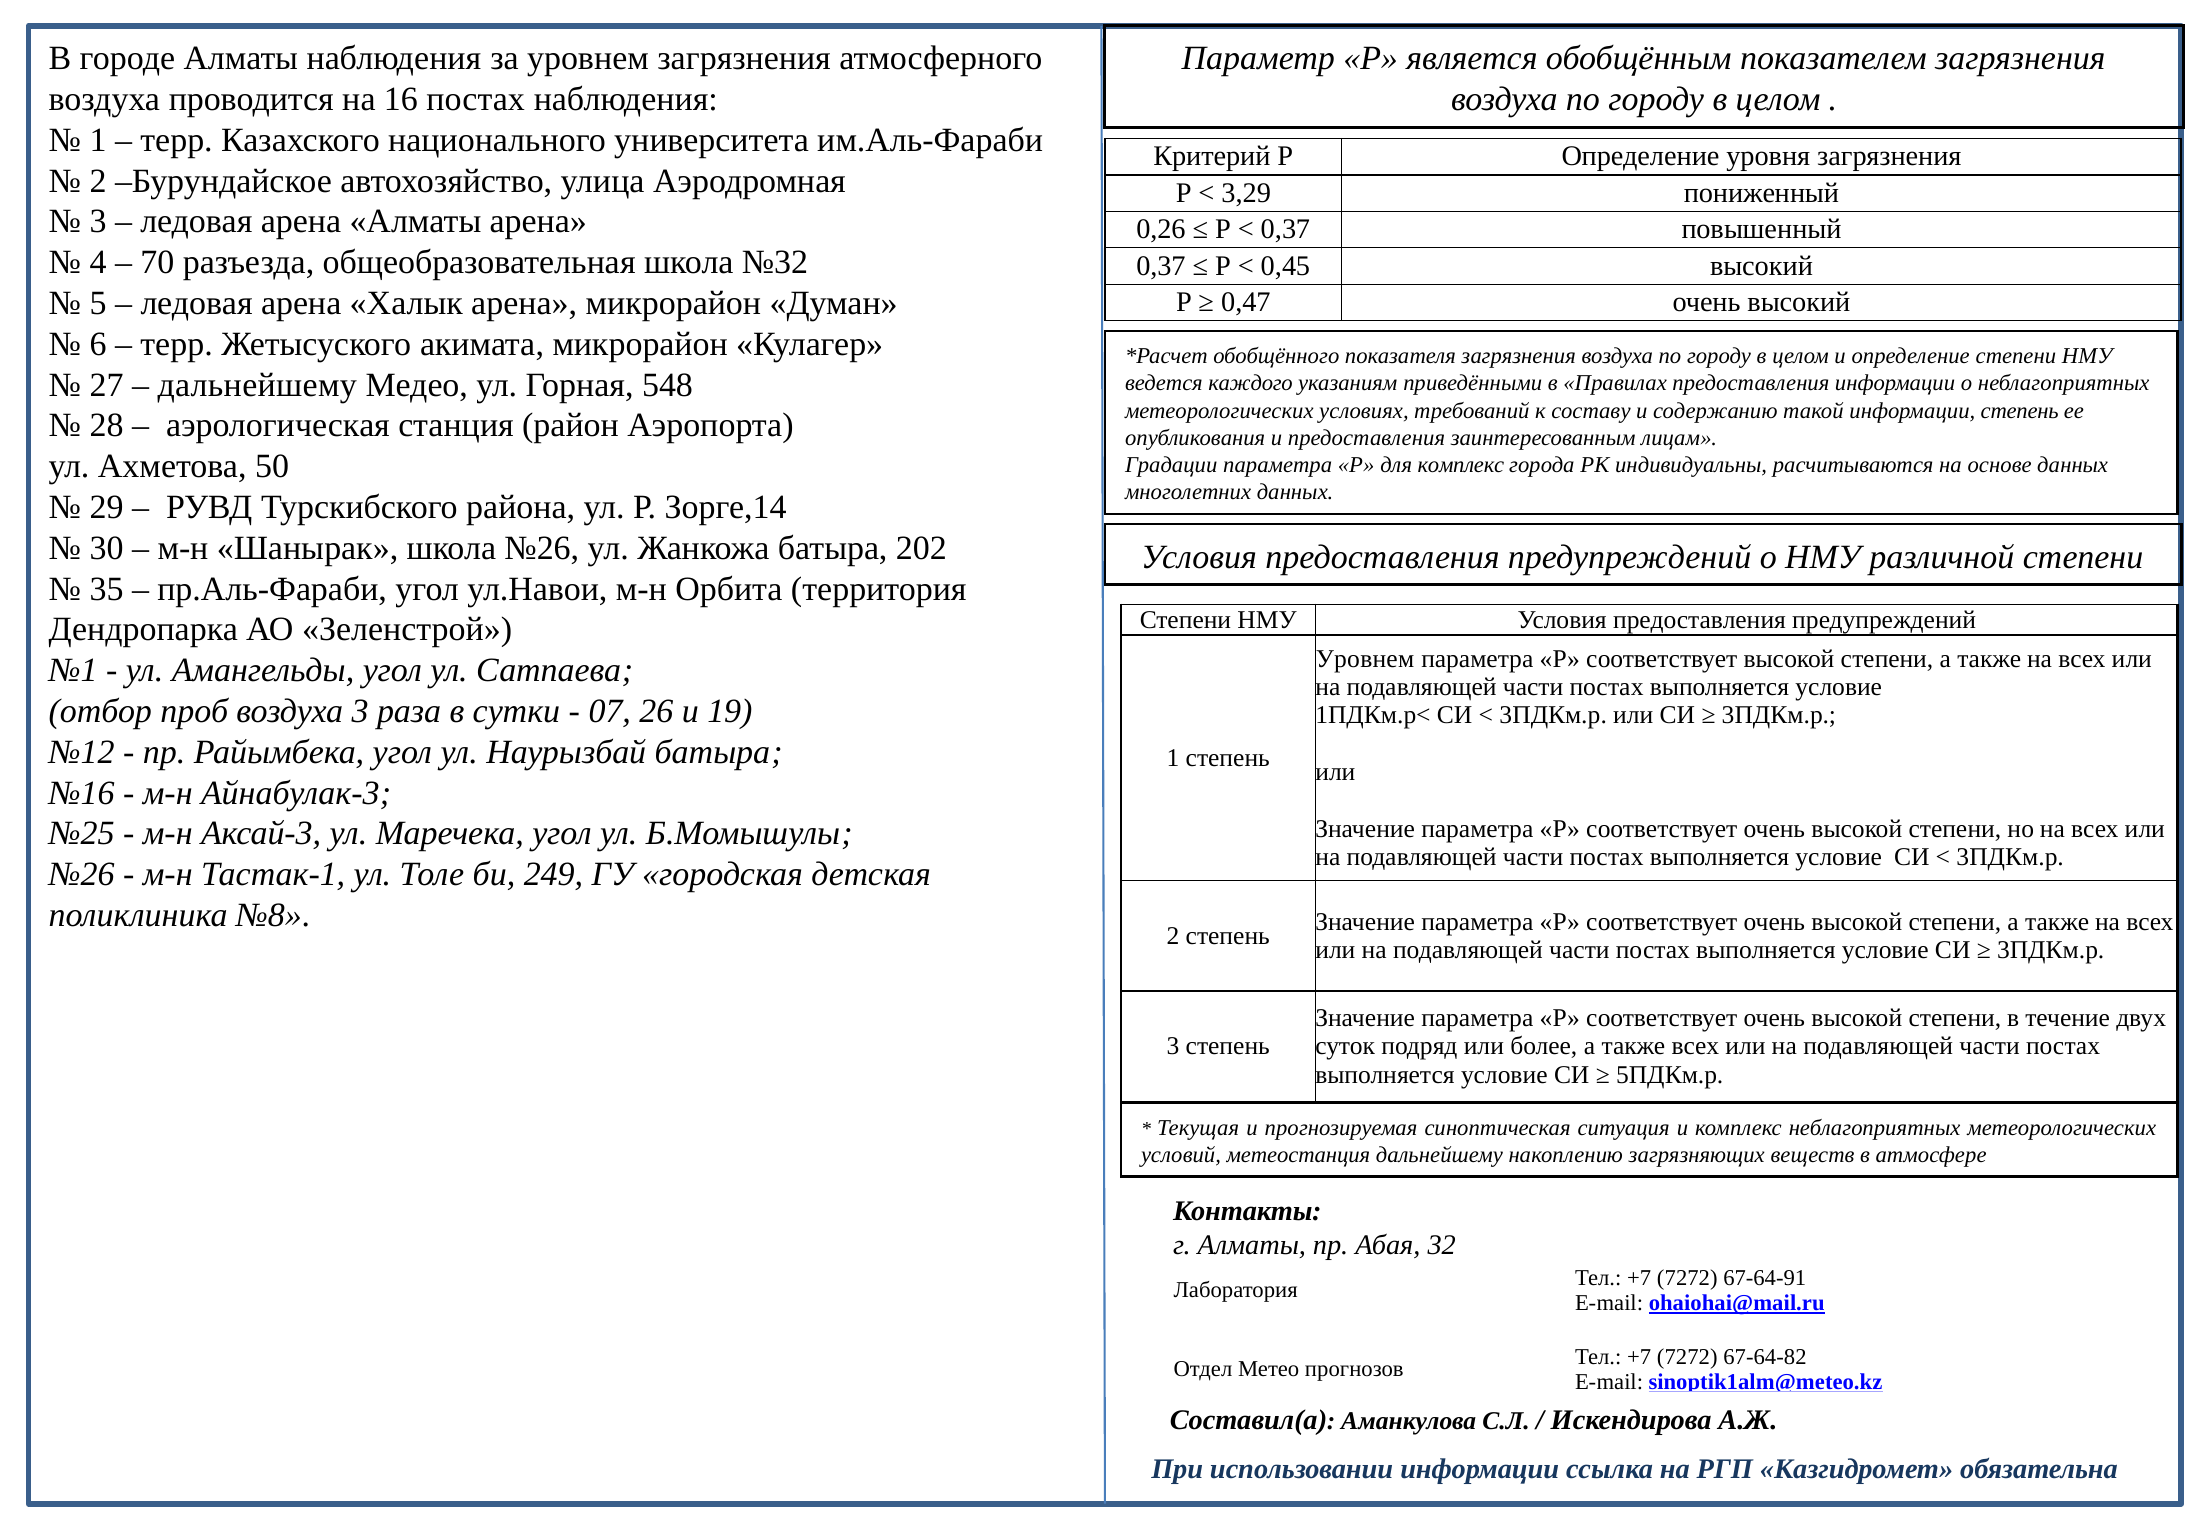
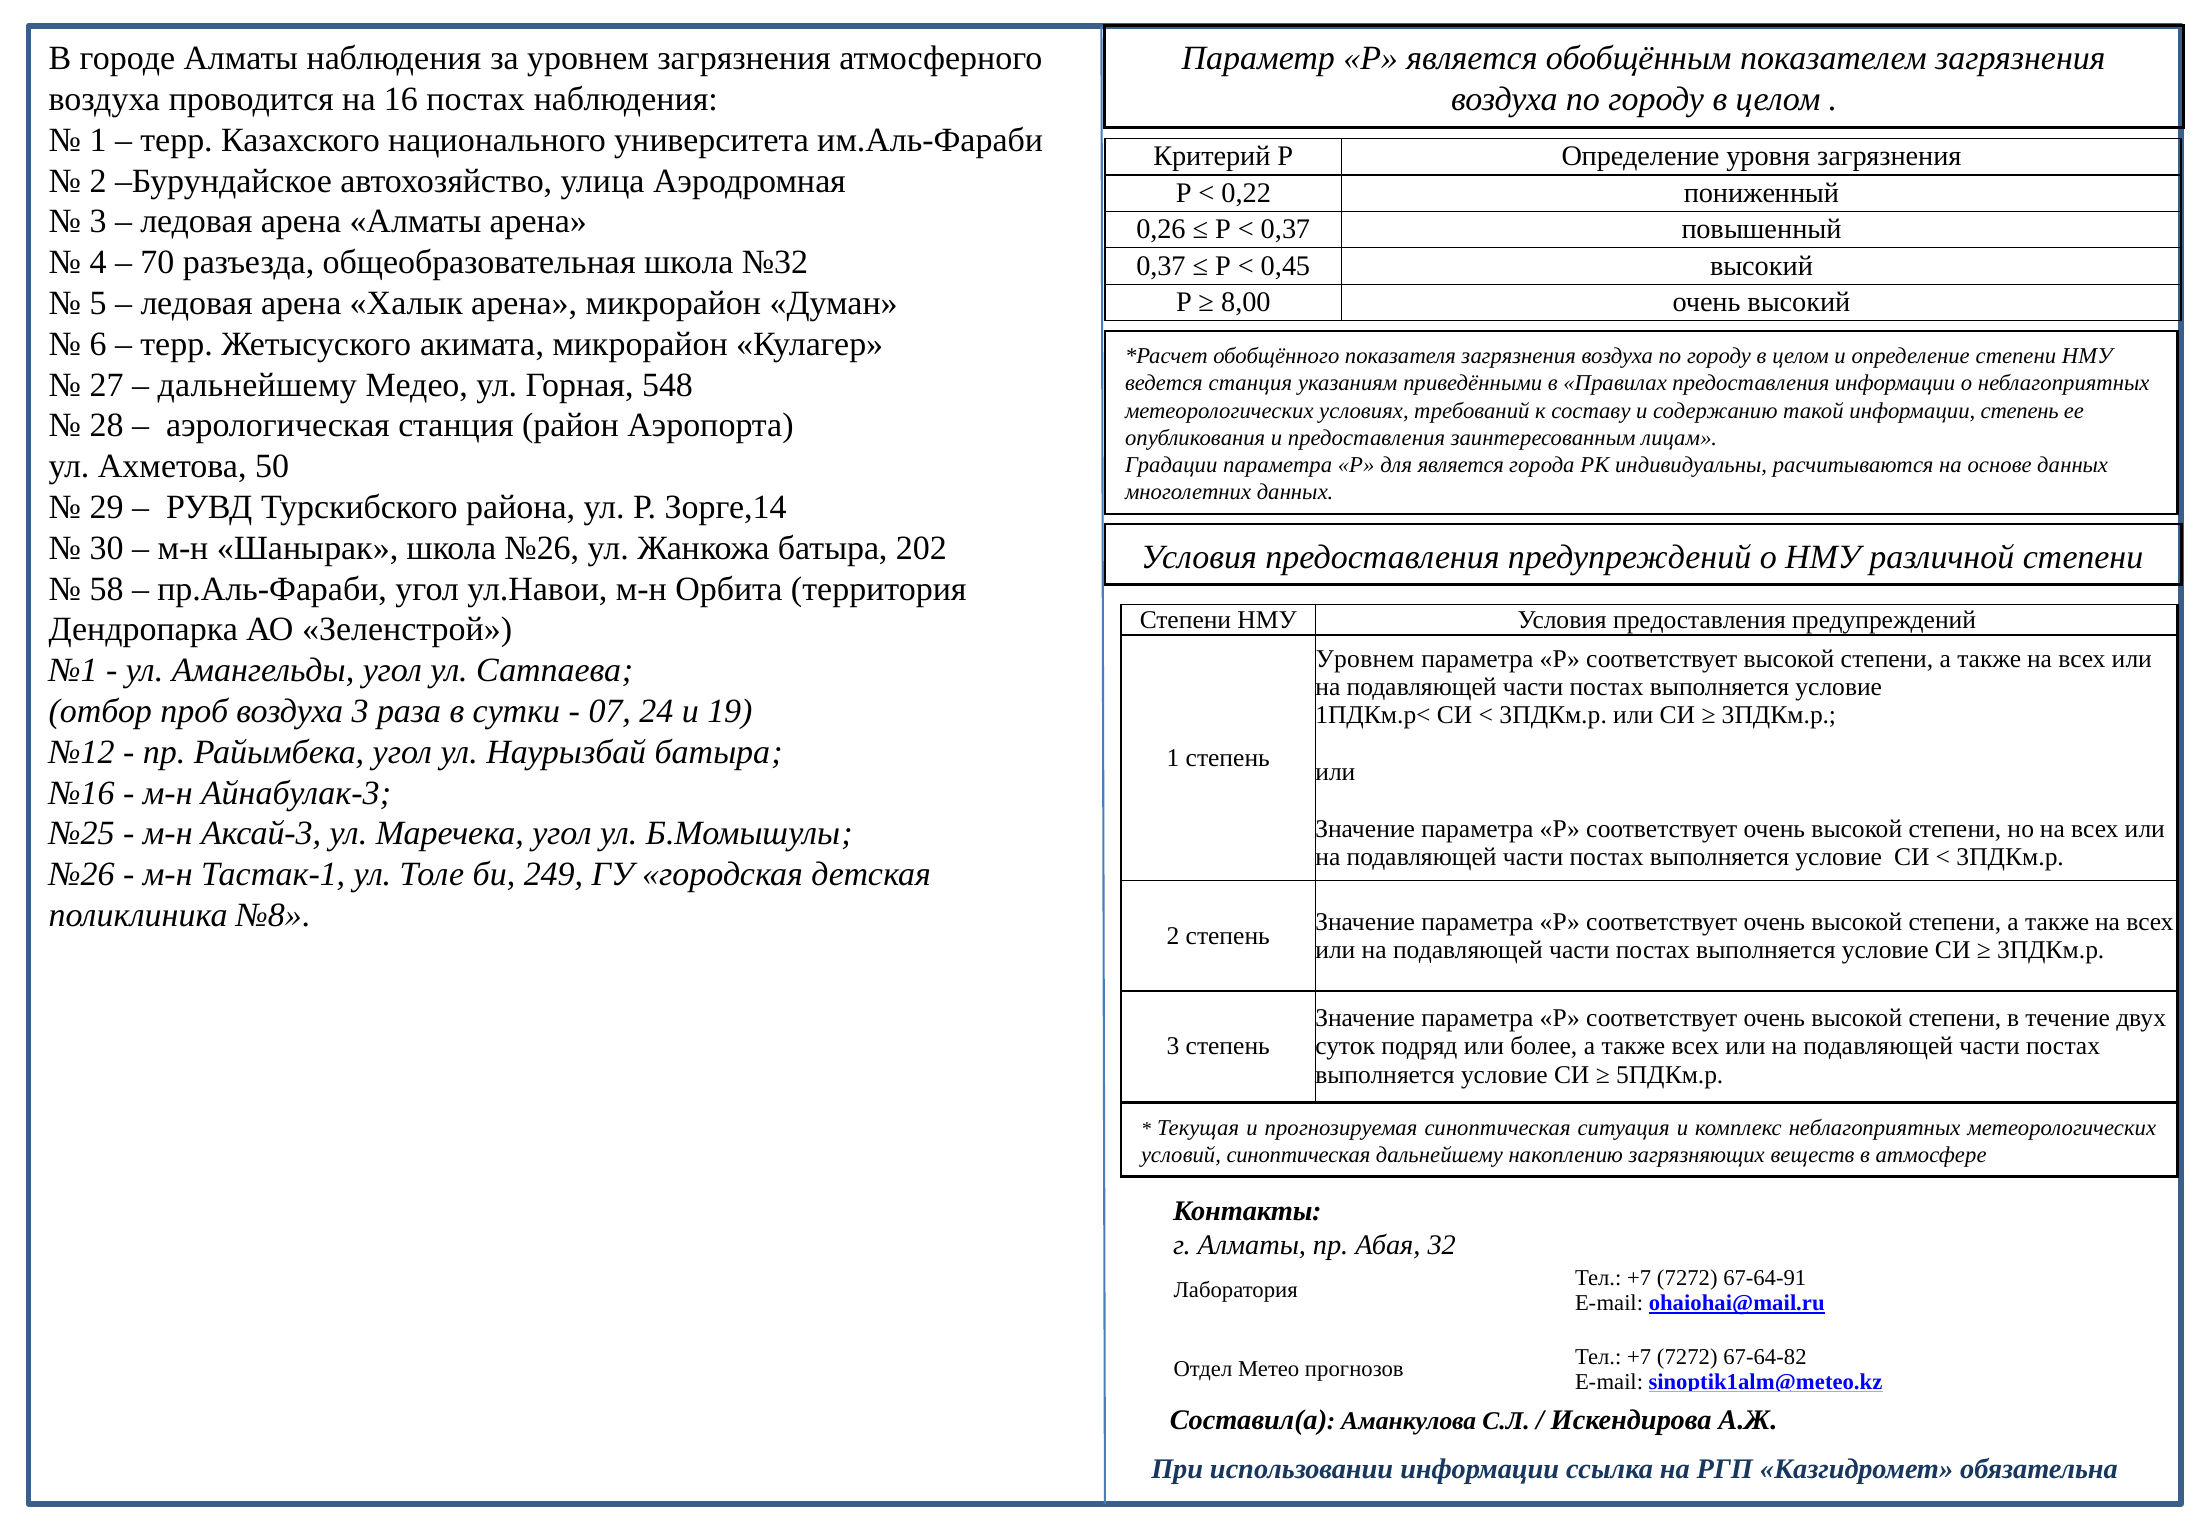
3,29: 3,29 -> 0,22 (1246, 193)
0,47: 0,47 -> 8,00 (1246, 302)
ведется каждого: каждого -> станция (1250, 383)
для комплекс: комплекс -> является (1461, 465)
35: 35 -> 58 (107, 589)
26: 26 -> 24 (656, 711)
условий метеостанция: метеостанция -> синоптическая (1298, 1155)
